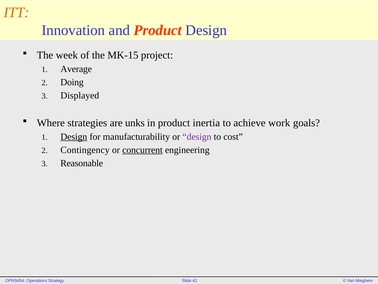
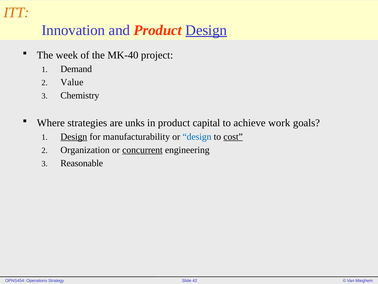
Design underline: none -> present (206, 30)
MK-15: MK-15 -> MK-40 (123, 55)
Average: Average -> Demand (76, 69)
Doing: Doing -> Value (72, 82)
Displayed: Displayed -> Chemistry (80, 95)
inertia: inertia -> capital (206, 123)
design colour: purple -> blue (197, 136)
cost underline: none -> present (233, 136)
Contingency: Contingency -> Organization (85, 150)
